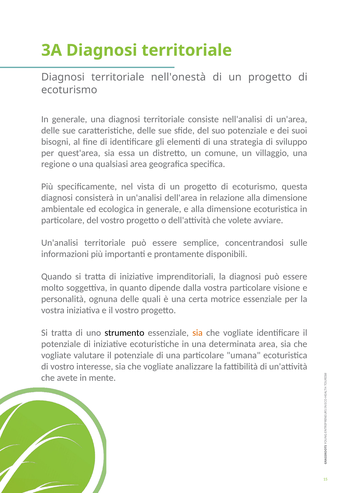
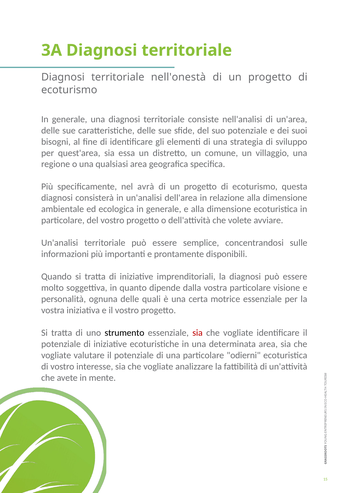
vista: vista -> avrà (146, 187)
sia colour: orange -> red (198, 333)
umana: umana -> odierni (244, 356)
